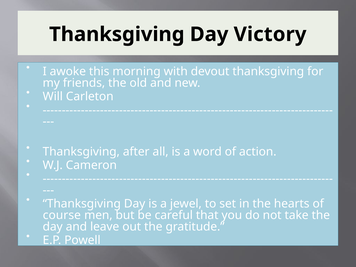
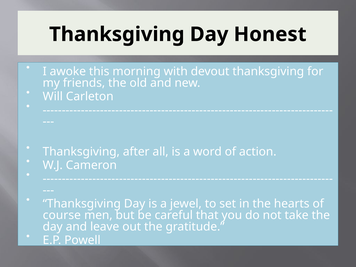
Victory: Victory -> Honest (270, 34)
